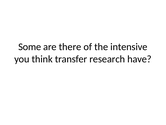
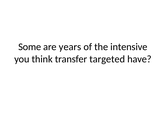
there: there -> years (70, 47)
research: research -> targeted (107, 59)
